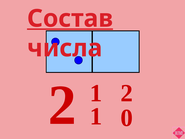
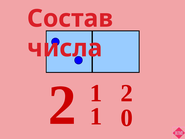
Состав underline: present -> none (70, 19)
